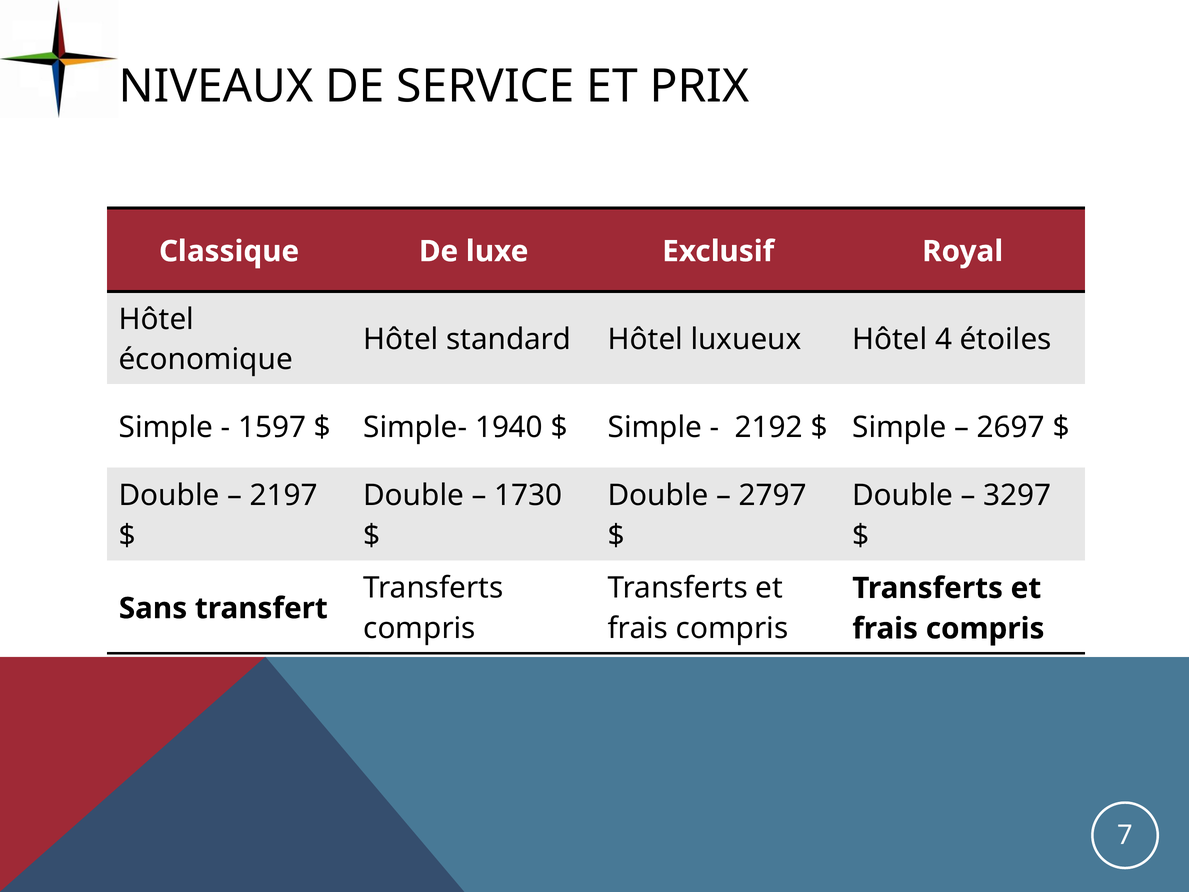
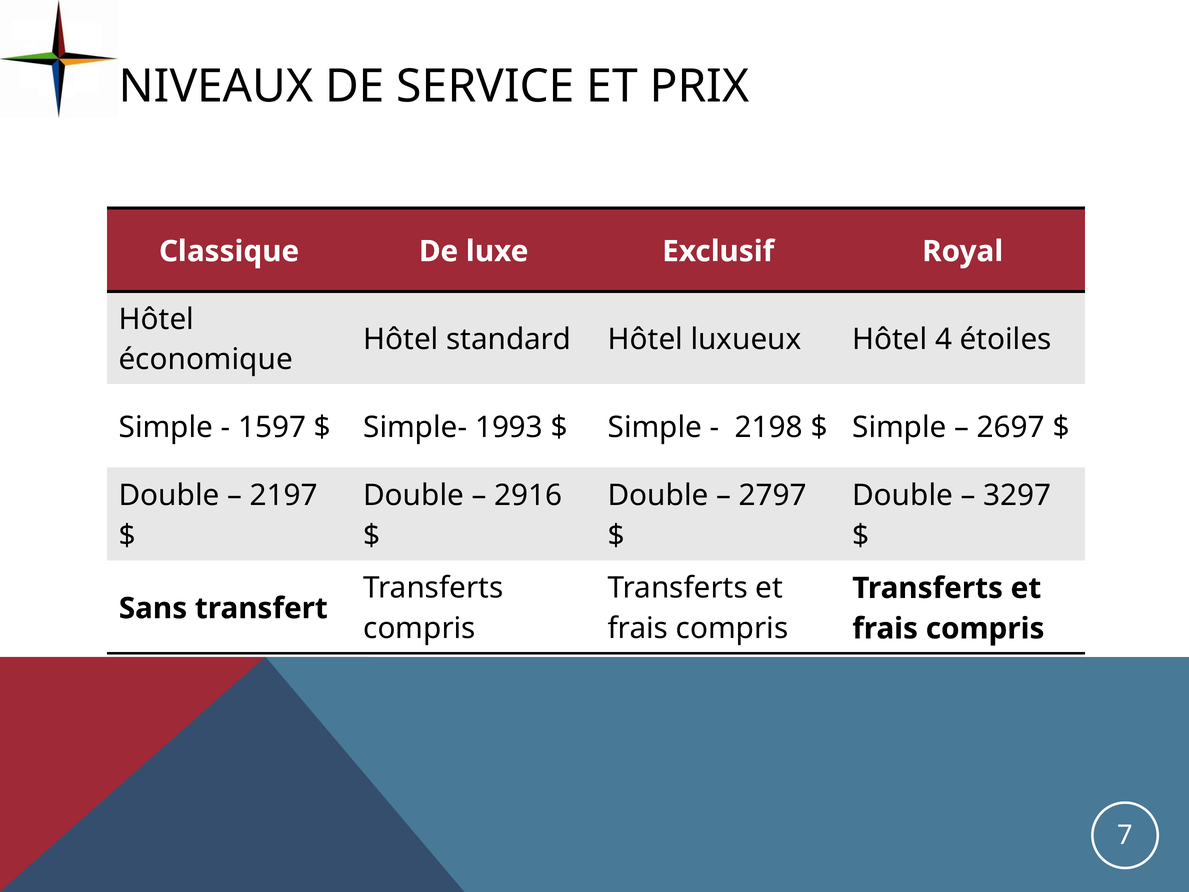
1940: 1940 -> 1993 (509, 427)
2192: 2192 -> 2198 (769, 427)
1730: 1730 -> 2916 (528, 495)
